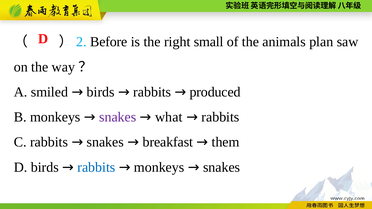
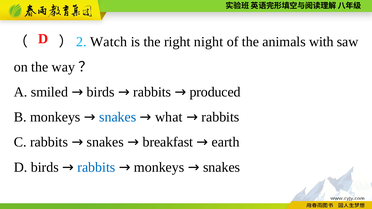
Before: Before -> Watch (109, 42)
small: small -> night (209, 42)
plan: plan -> with (321, 42)
snakes colour: purple -> blue (118, 117)
them: them -> earth (226, 142)
